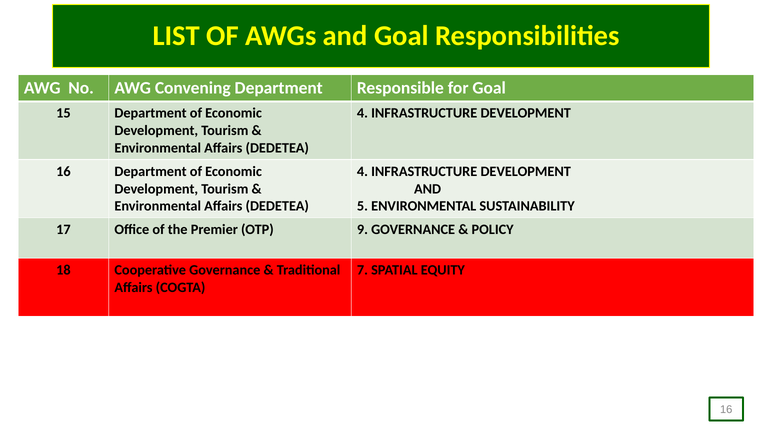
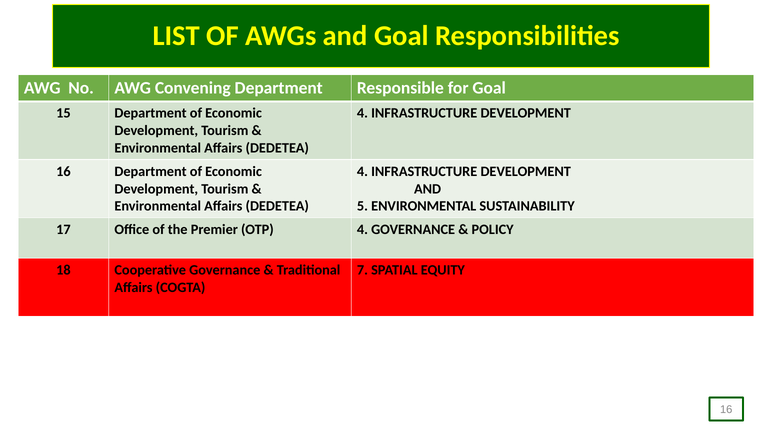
OTP 9: 9 -> 4 (362, 229)
